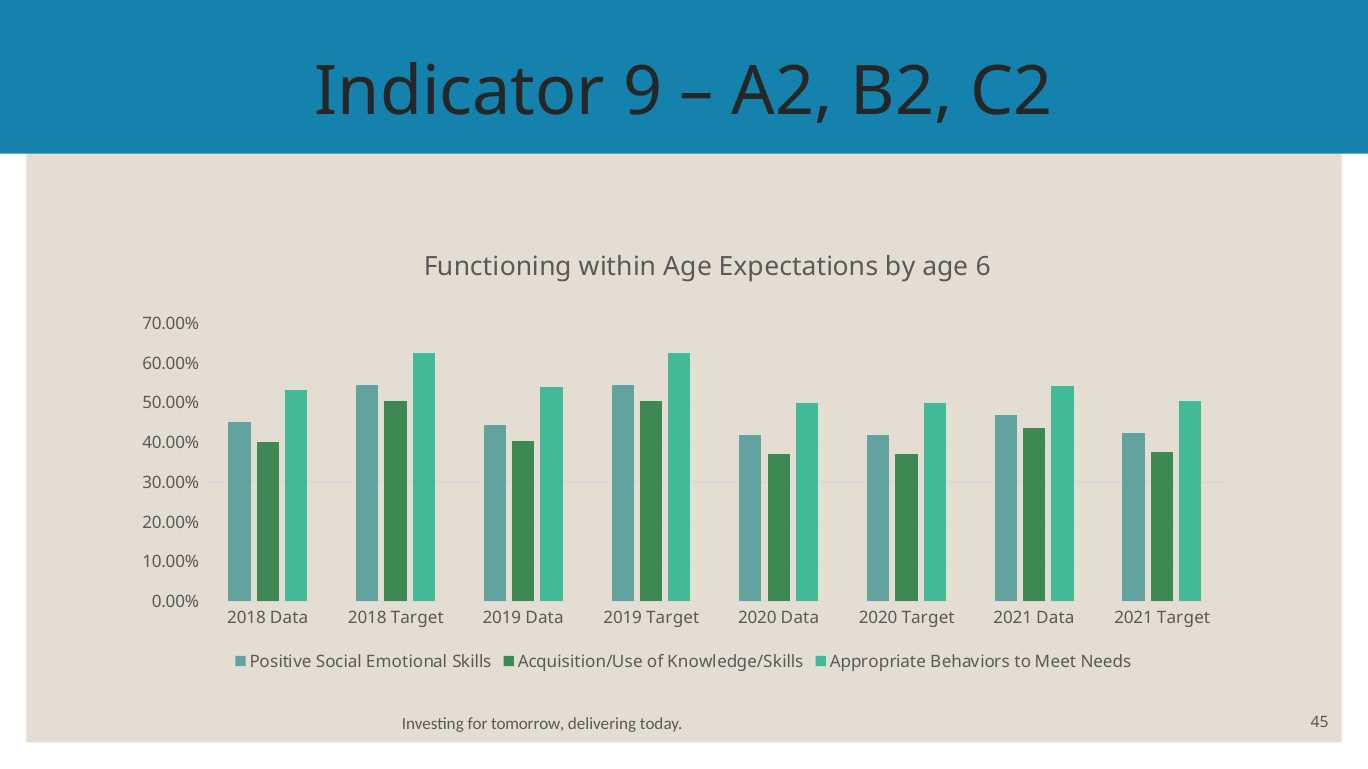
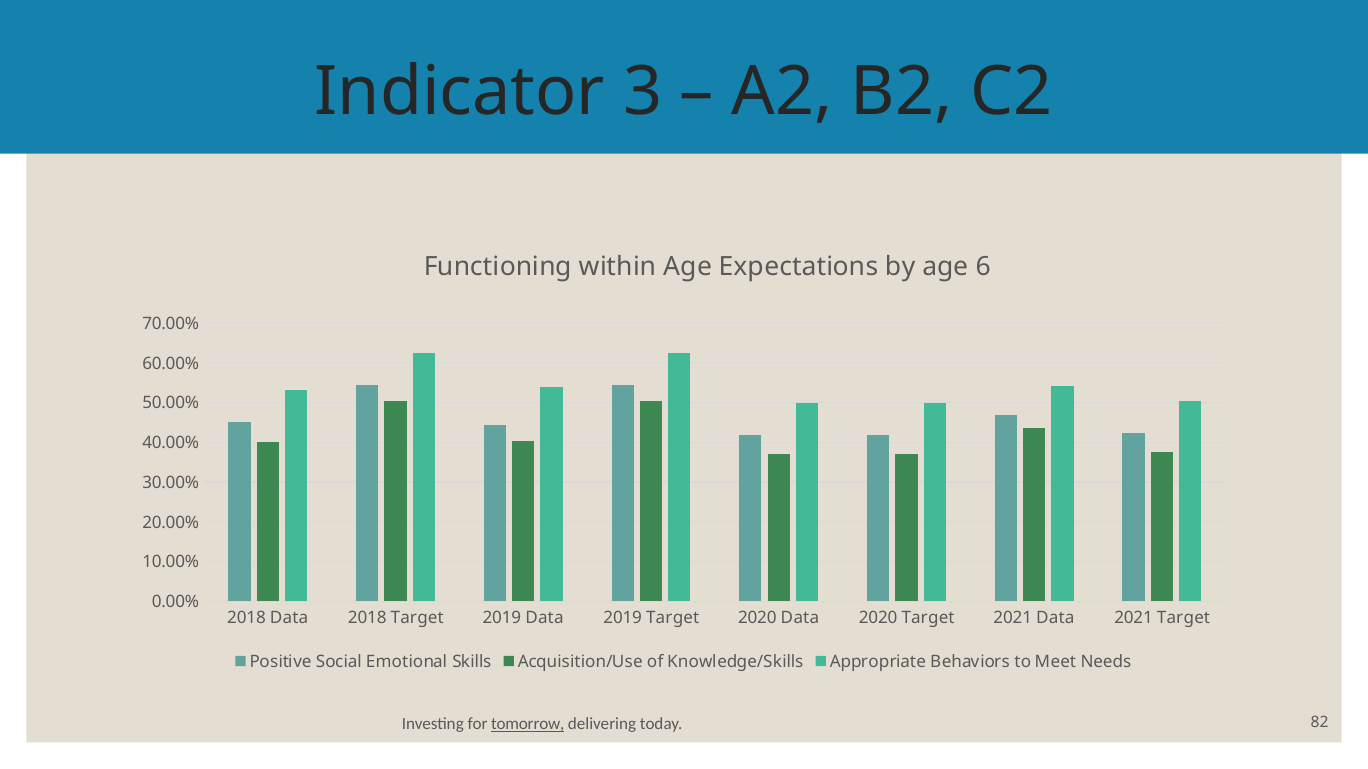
9: 9 -> 3 (643, 92)
tomorrow underline: none -> present (528, 724)
45: 45 -> 82 (1320, 722)
